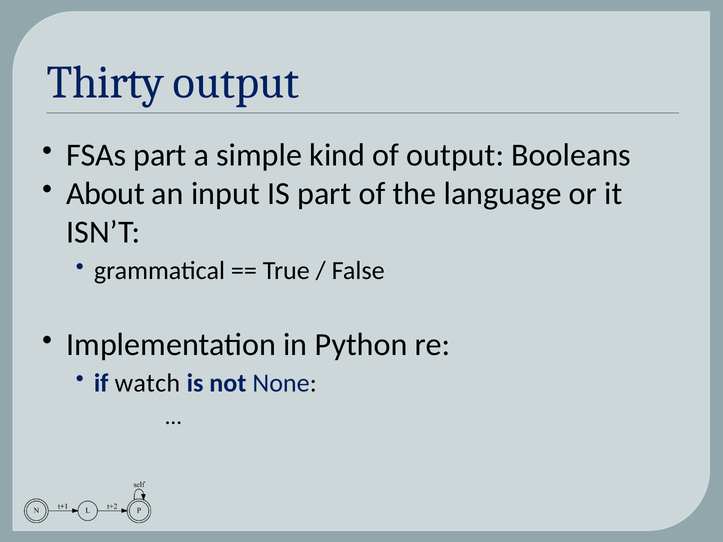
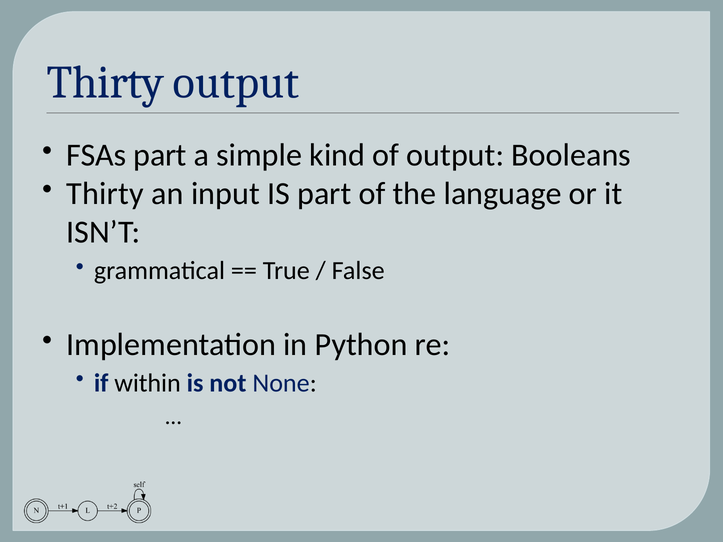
About: About -> Thirty (105, 194)
watch: watch -> within (148, 383)
